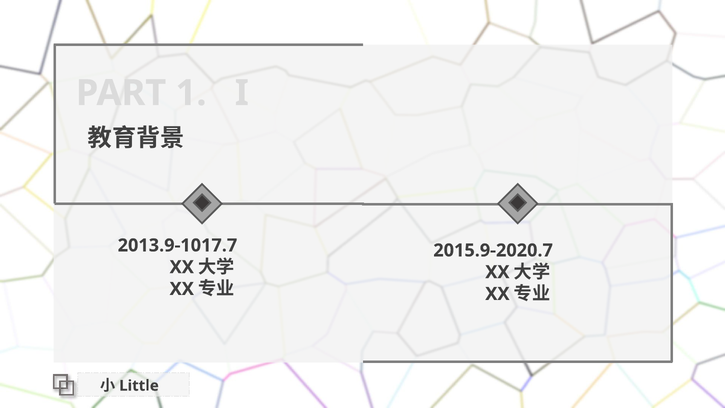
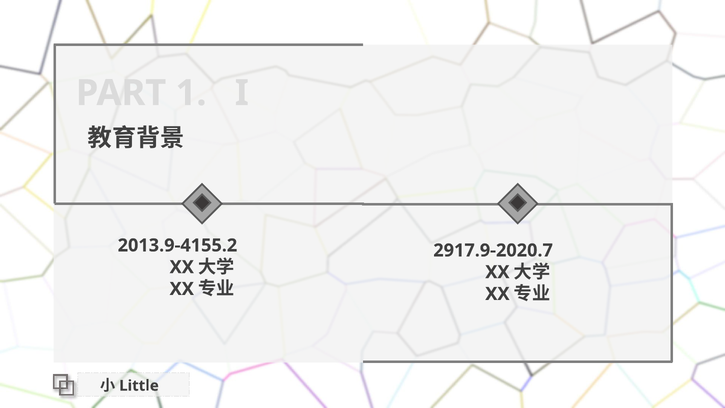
2013.9-1017.7: 2013.9-1017.7 -> 2013.9-4155.2 (177, 245)
2015.9-2020.7: 2015.9-2020.7 -> 2917.9-2020.7 (493, 250)
